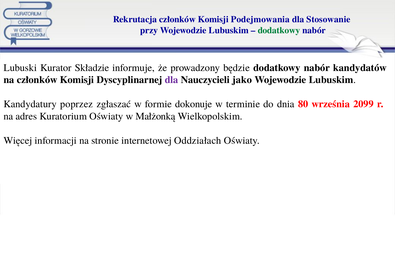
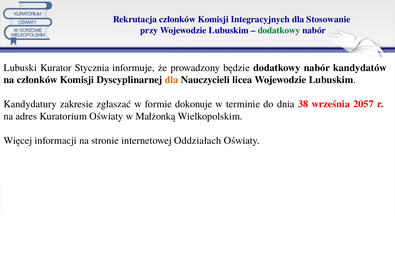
Podejmowania: Podejmowania -> Integracyjnych (260, 19)
Składzie: Składzie -> Stycznia (92, 68)
dla colour: purple -> orange (172, 80)
jako: jako -> licea (242, 80)
poprzez: poprzez -> zakresie (77, 104)
80: 80 -> 38 (303, 104)
2099: 2099 -> 2057 (363, 104)
